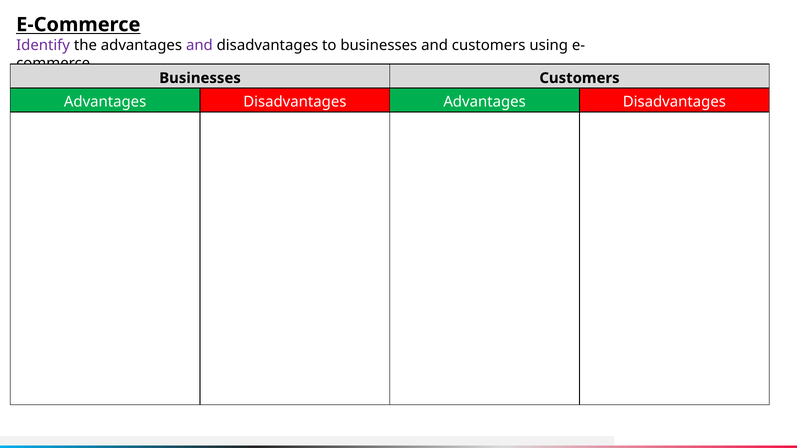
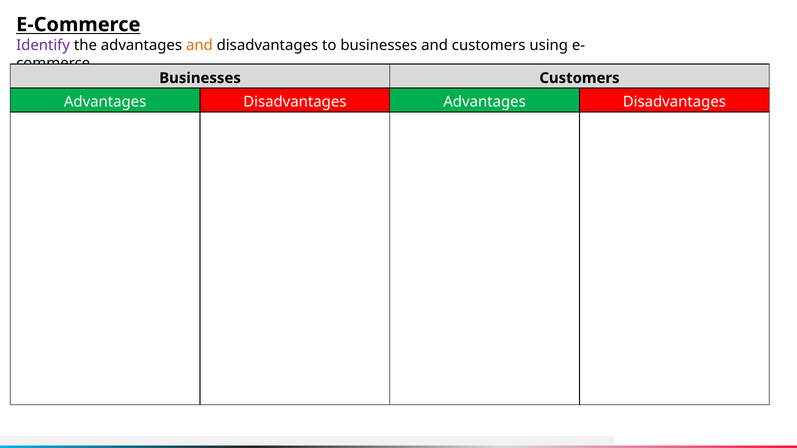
and colour: purple -> orange (199, 45)
